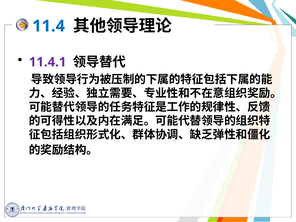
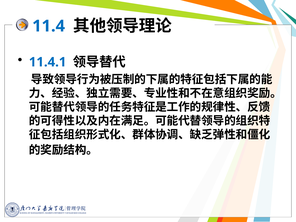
11.4.1 colour: purple -> blue (48, 62)
